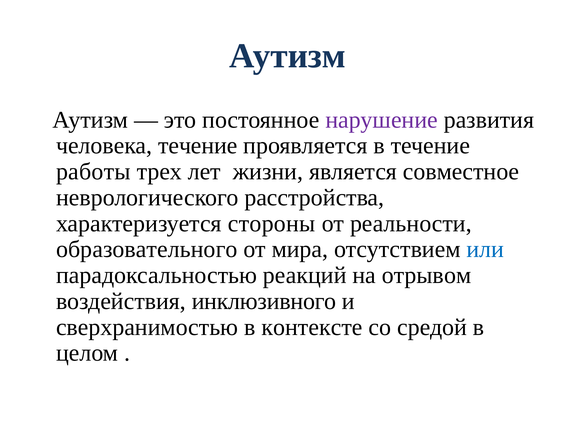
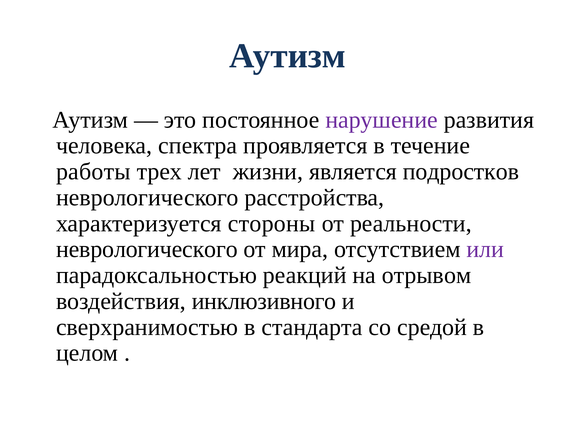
человека течение: течение -> спектра (198, 145)
совместное: совместное -> подростков (461, 171)
образовательного: образовательного -> неврологического (147, 249)
или colour: blue -> purple (485, 249)
контексте: контексте -> стандарта (312, 327)
